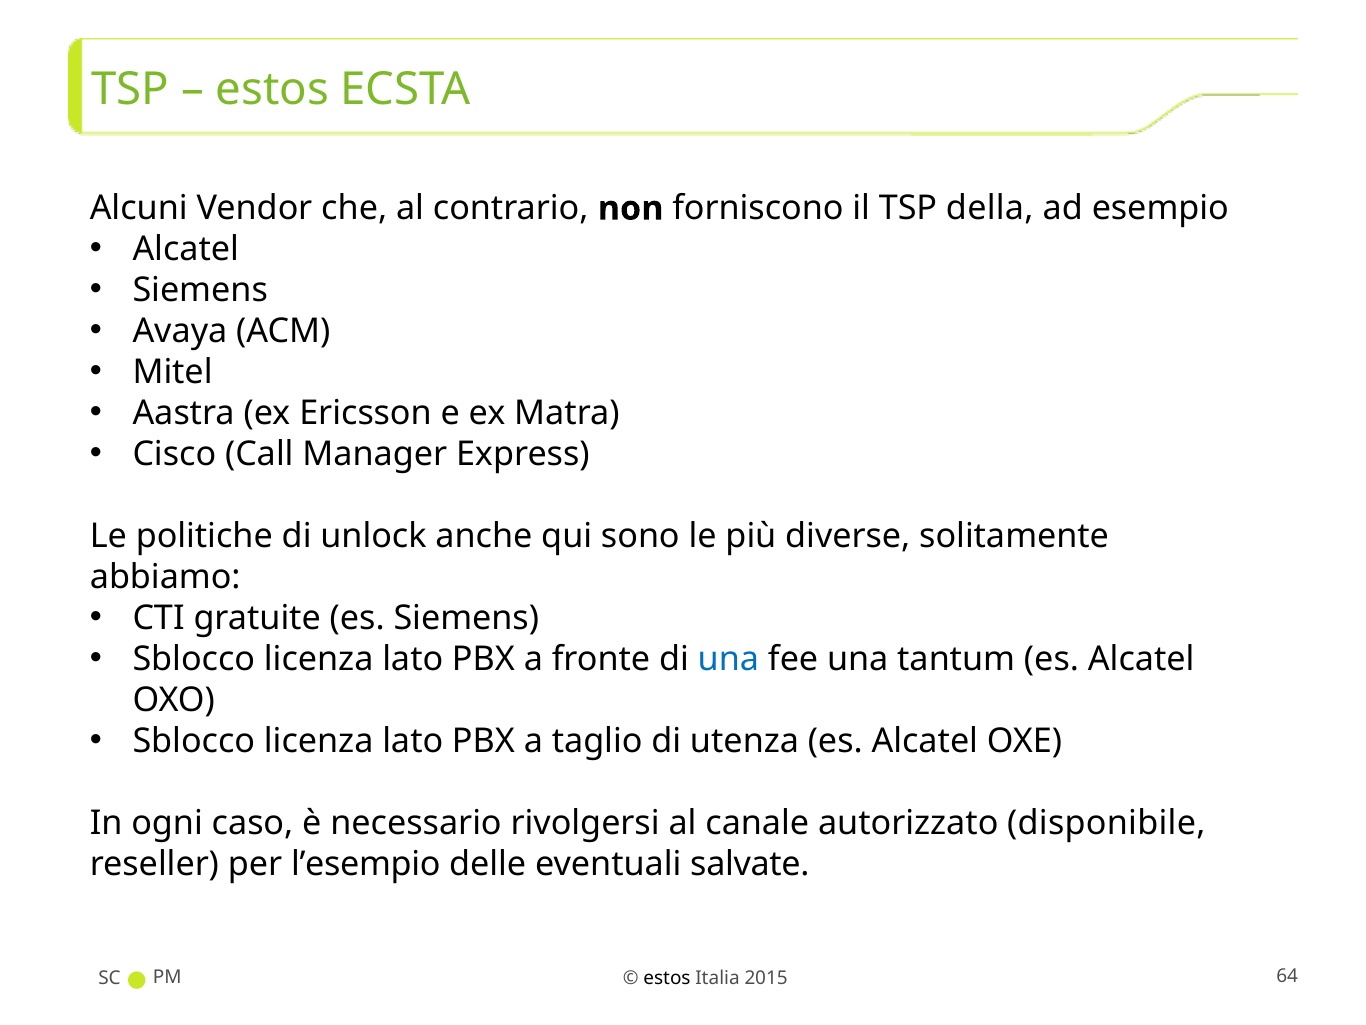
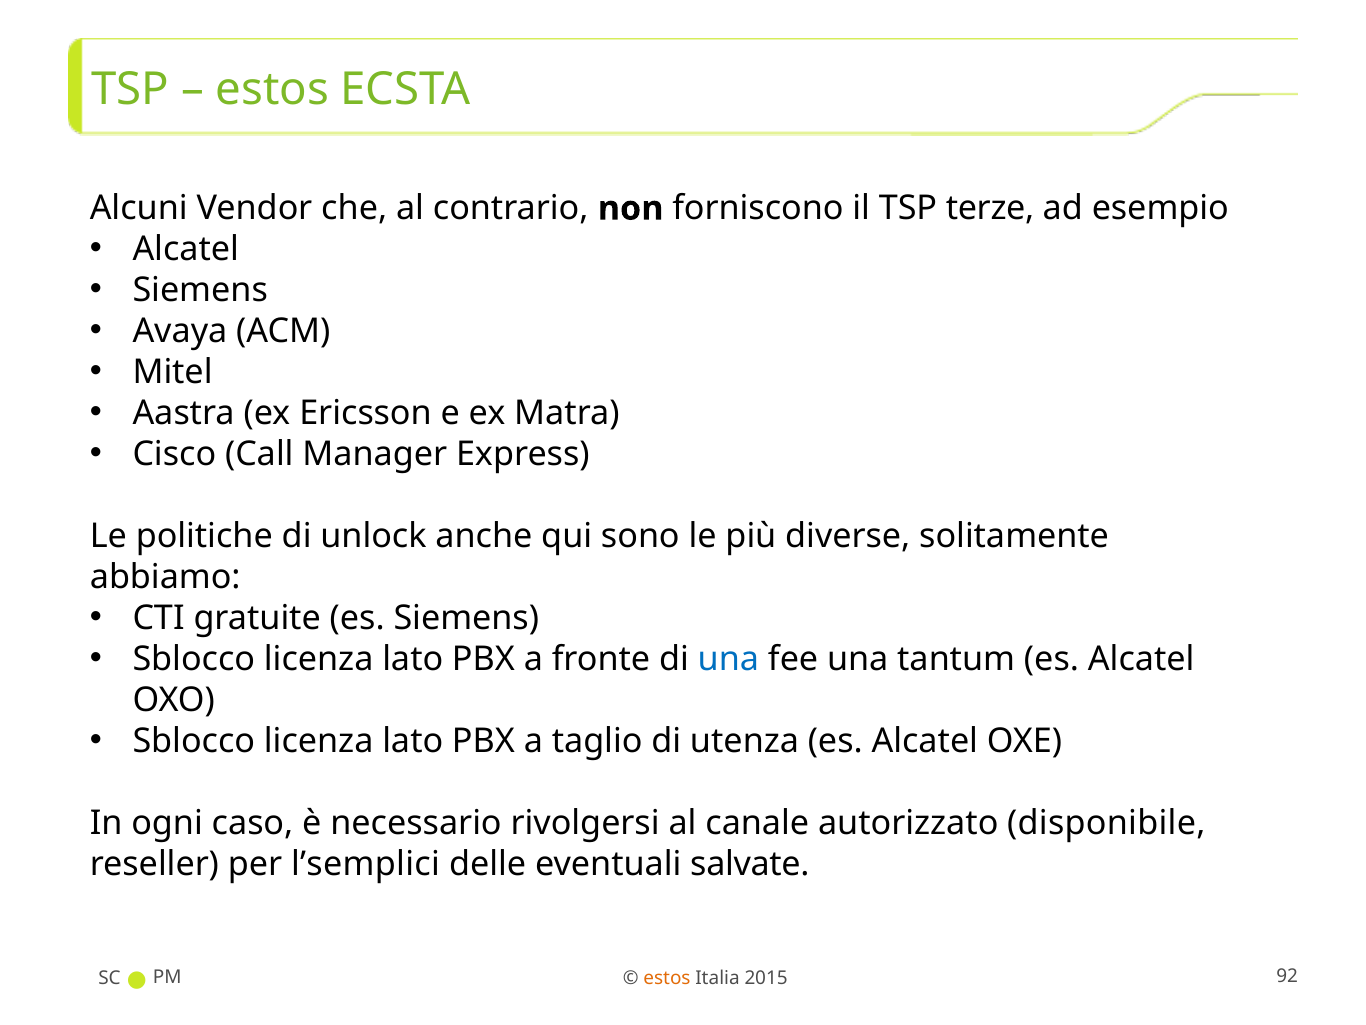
della: della -> terze (990, 208)
l’esempio: l’esempio -> l’semplici (366, 864)
64: 64 -> 92 (1287, 976)
estos colour: black -> orange (667, 978)
